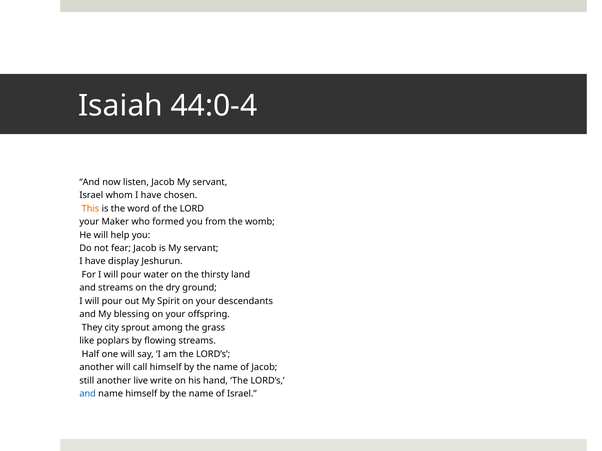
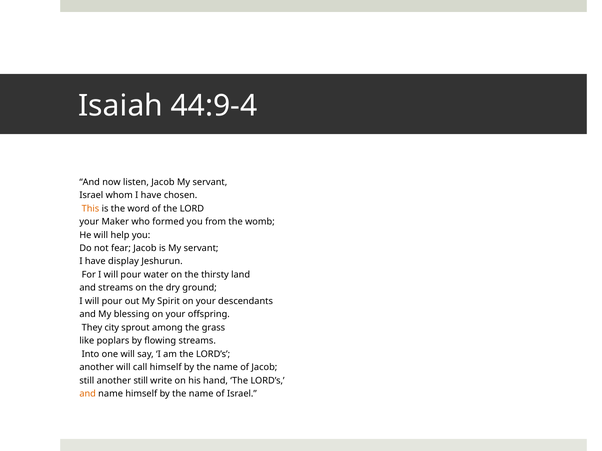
44:0-4: 44:0-4 -> 44:9-4 (214, 106)
Half: Half -> Into (90, 354)
another live: live -> still (141, 381)
and colour: blue -> orange (88, 394)
